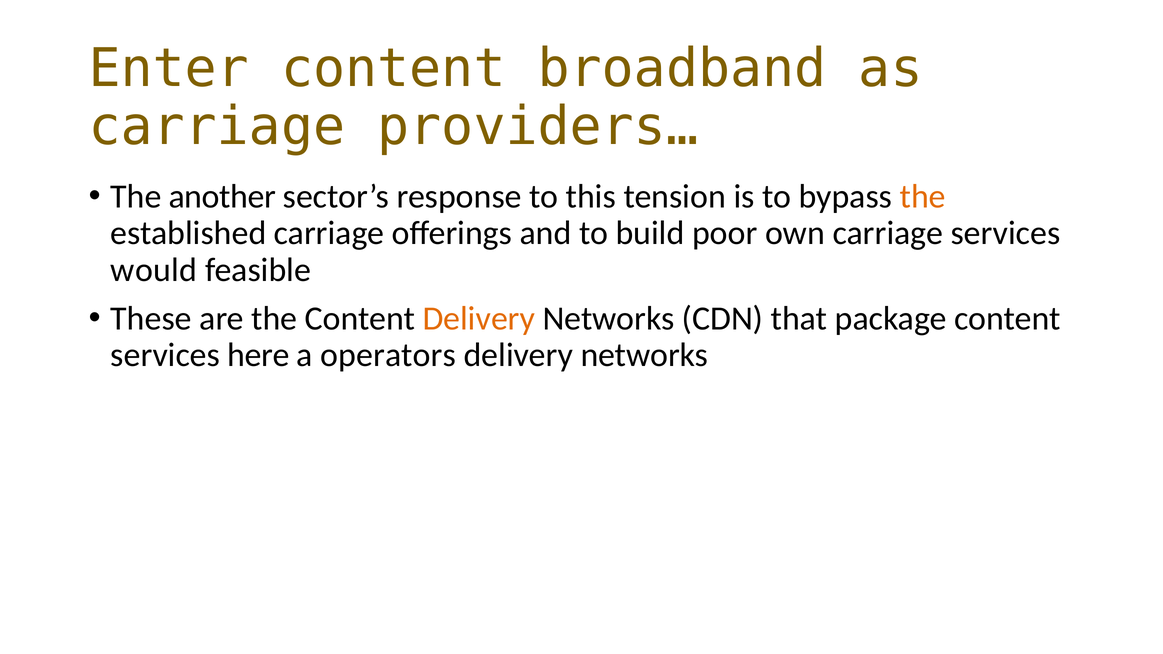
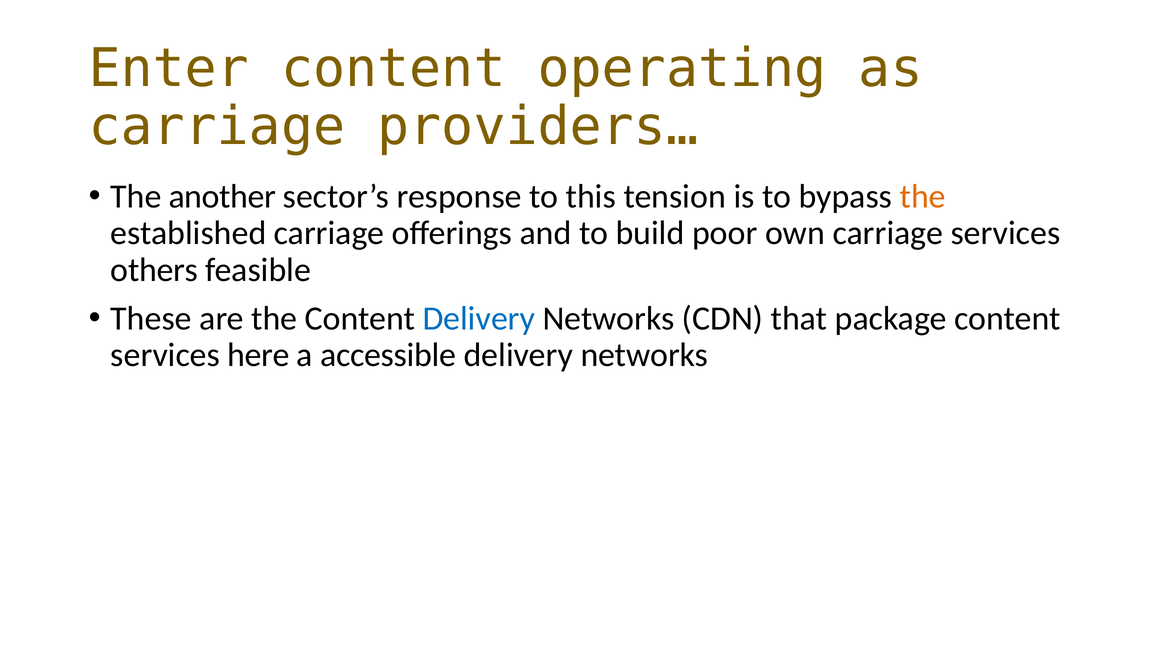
broadband: broadband -> operating (682, 69)
would: would -> others (154, 270)
Delivery colour: orange -> blue (479, 319)
operators: operators -> accessible (388, 355)
